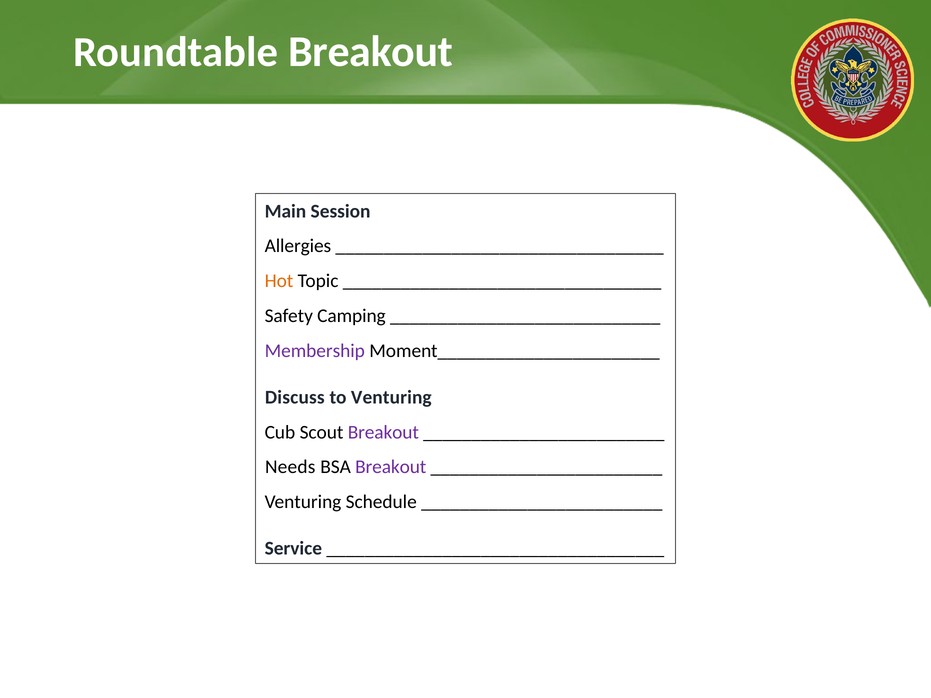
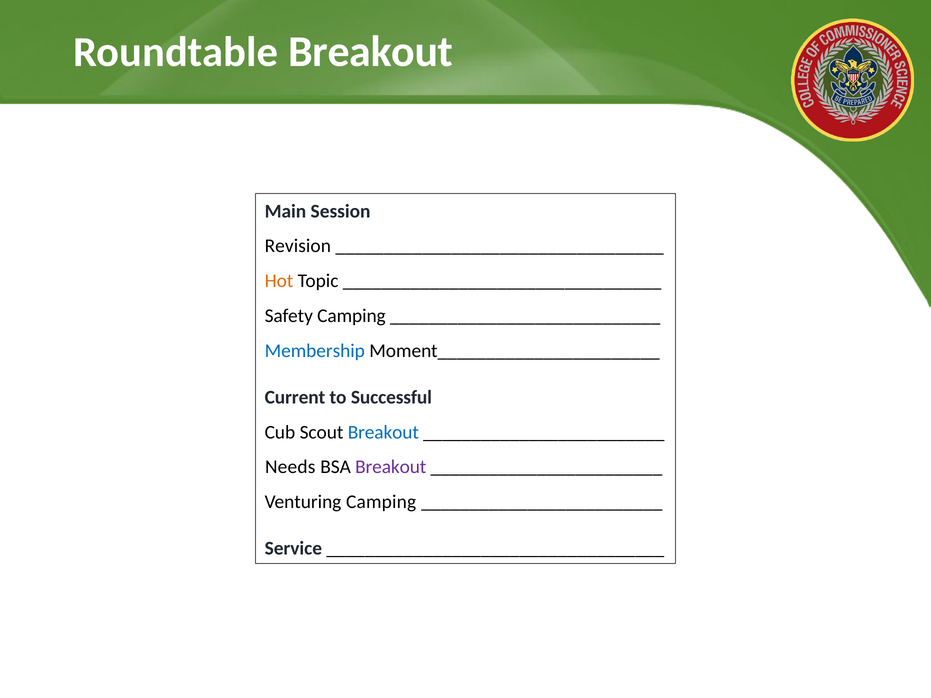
Allergies: Allergies -> Revision (298, 246)
Membership colour: purple -> blue (315, 351)
Discuss: Discuss -> Current (295, 397)
to Venturing: Venturing -> Successful (391, 397)
Breakout colour: purple -> blue (383, 432)
Venturing Schedule: Schedule -> Camping (381, 502)
